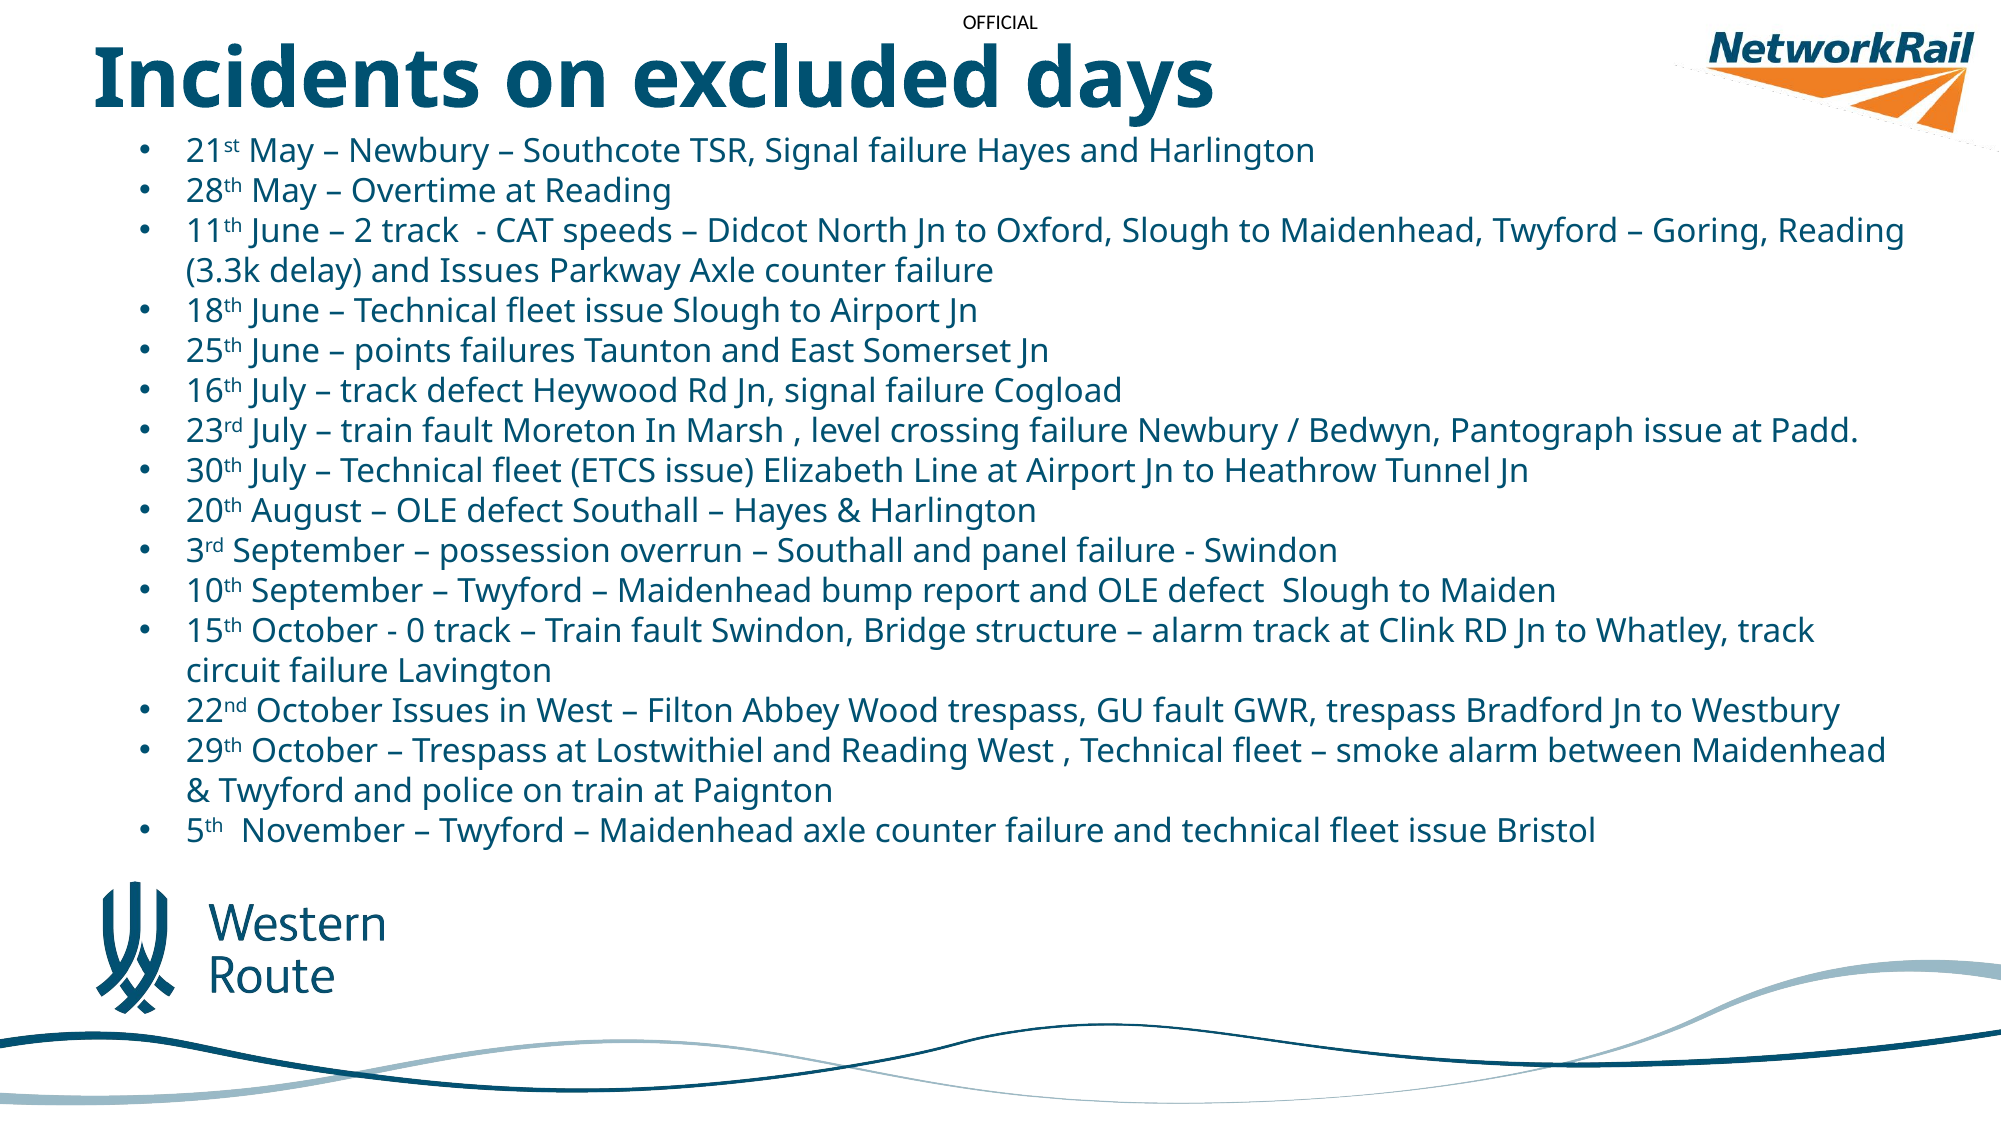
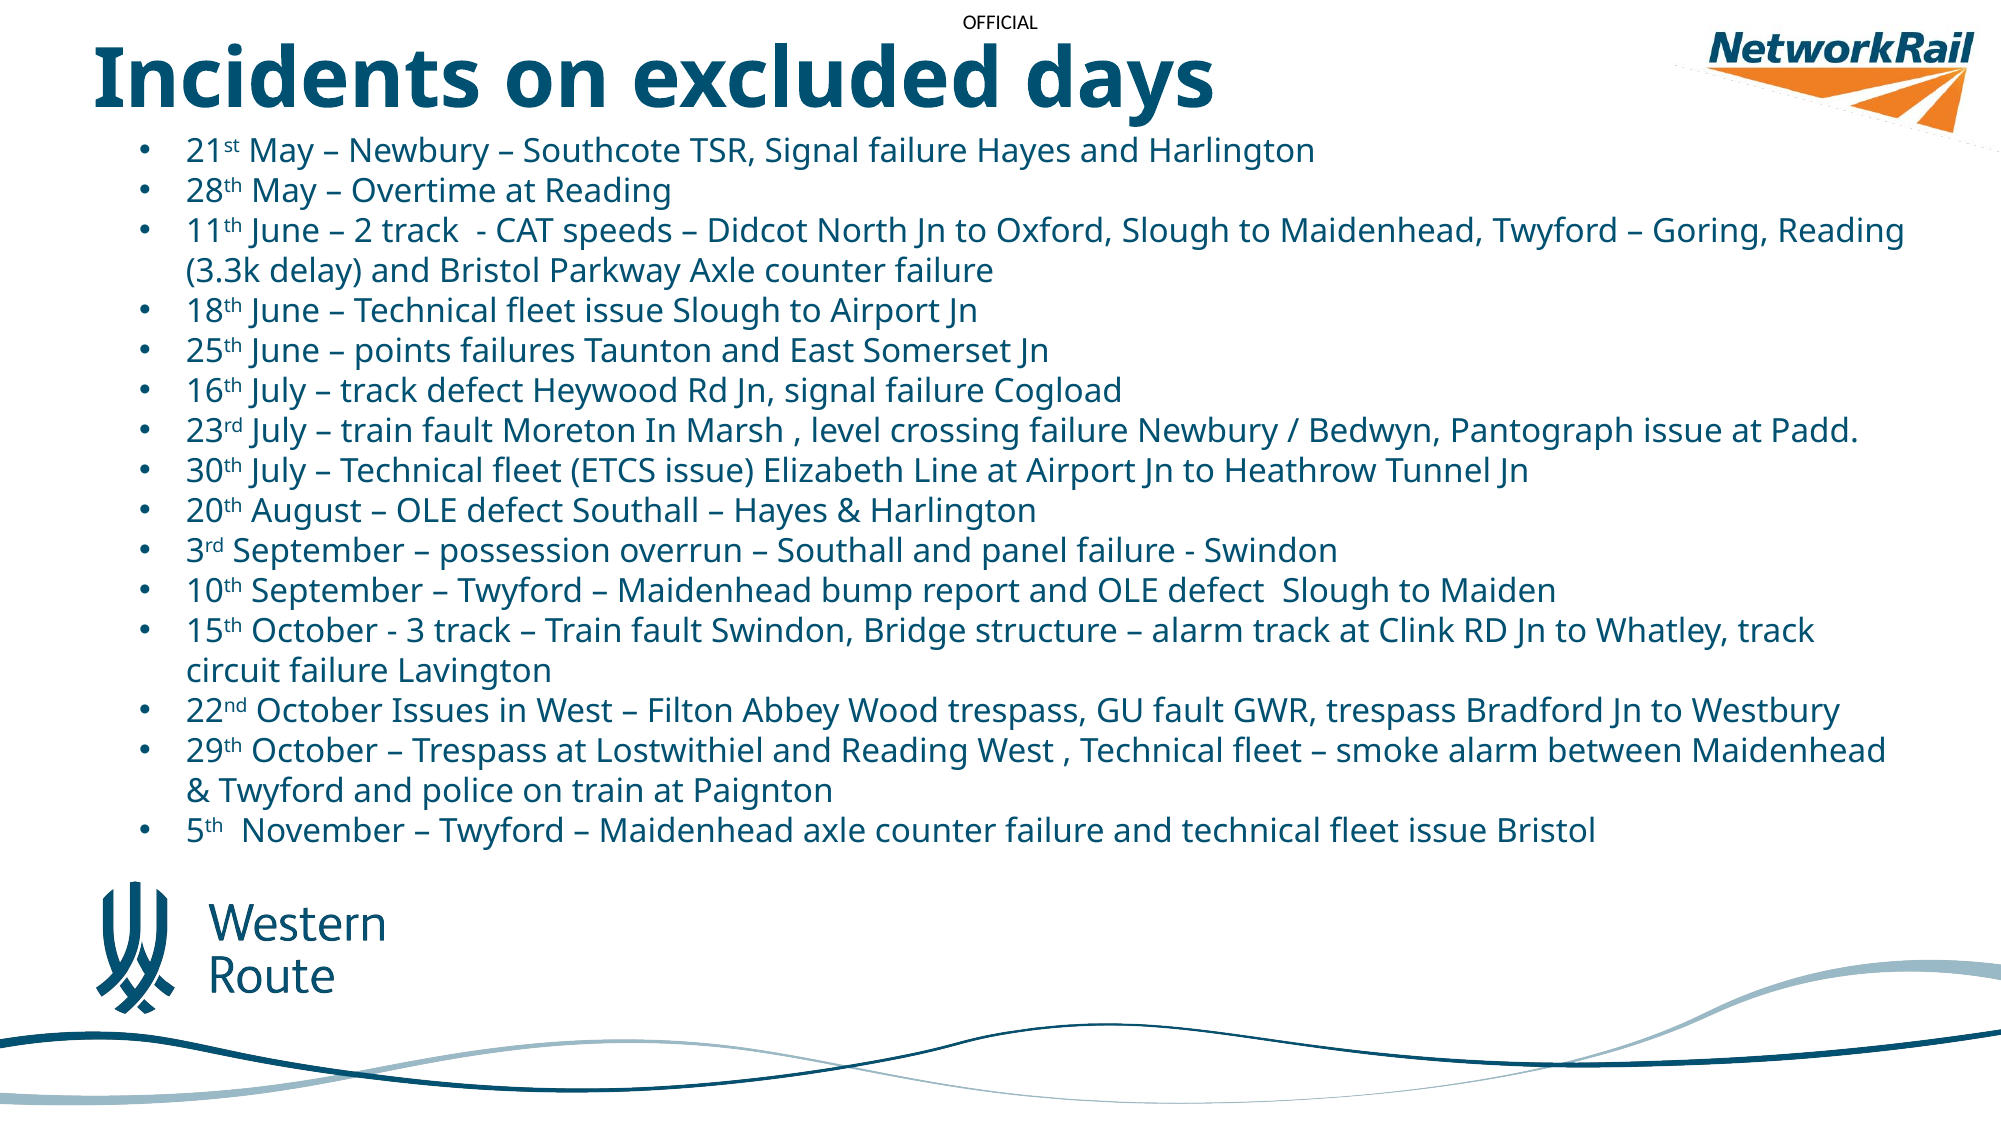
and Issues: Issues -> Bristol (490, 271)
0: 0 -> 3 (416, 631)
